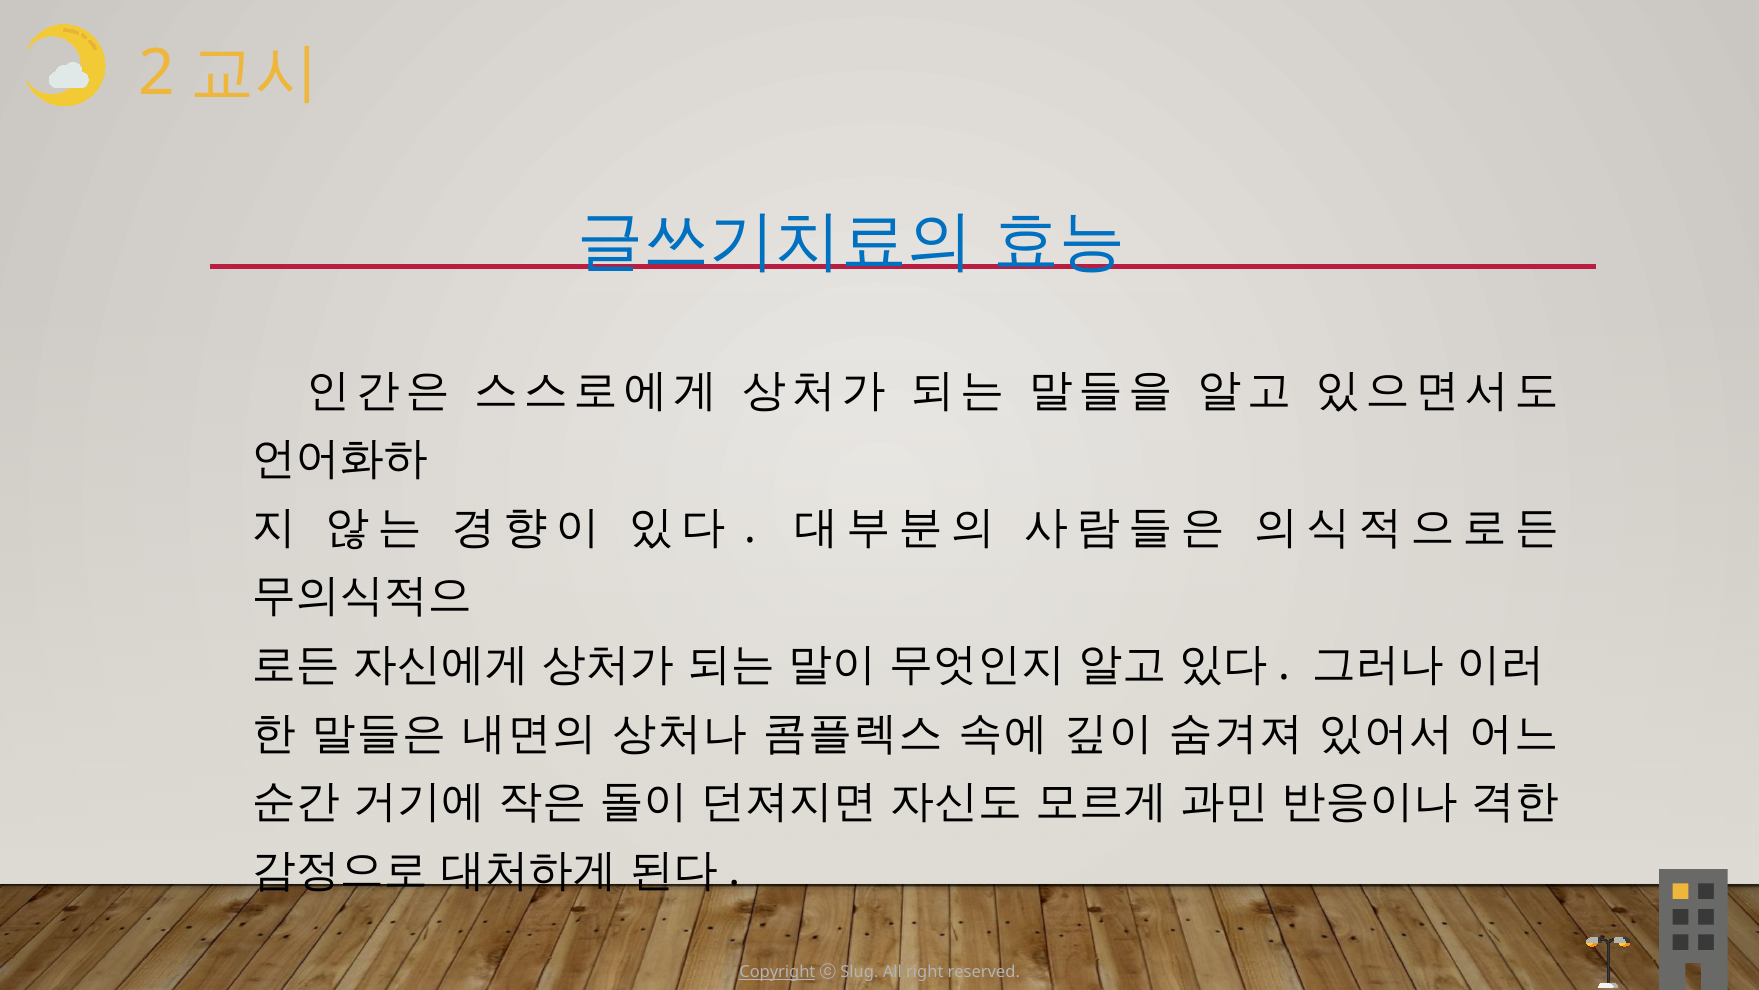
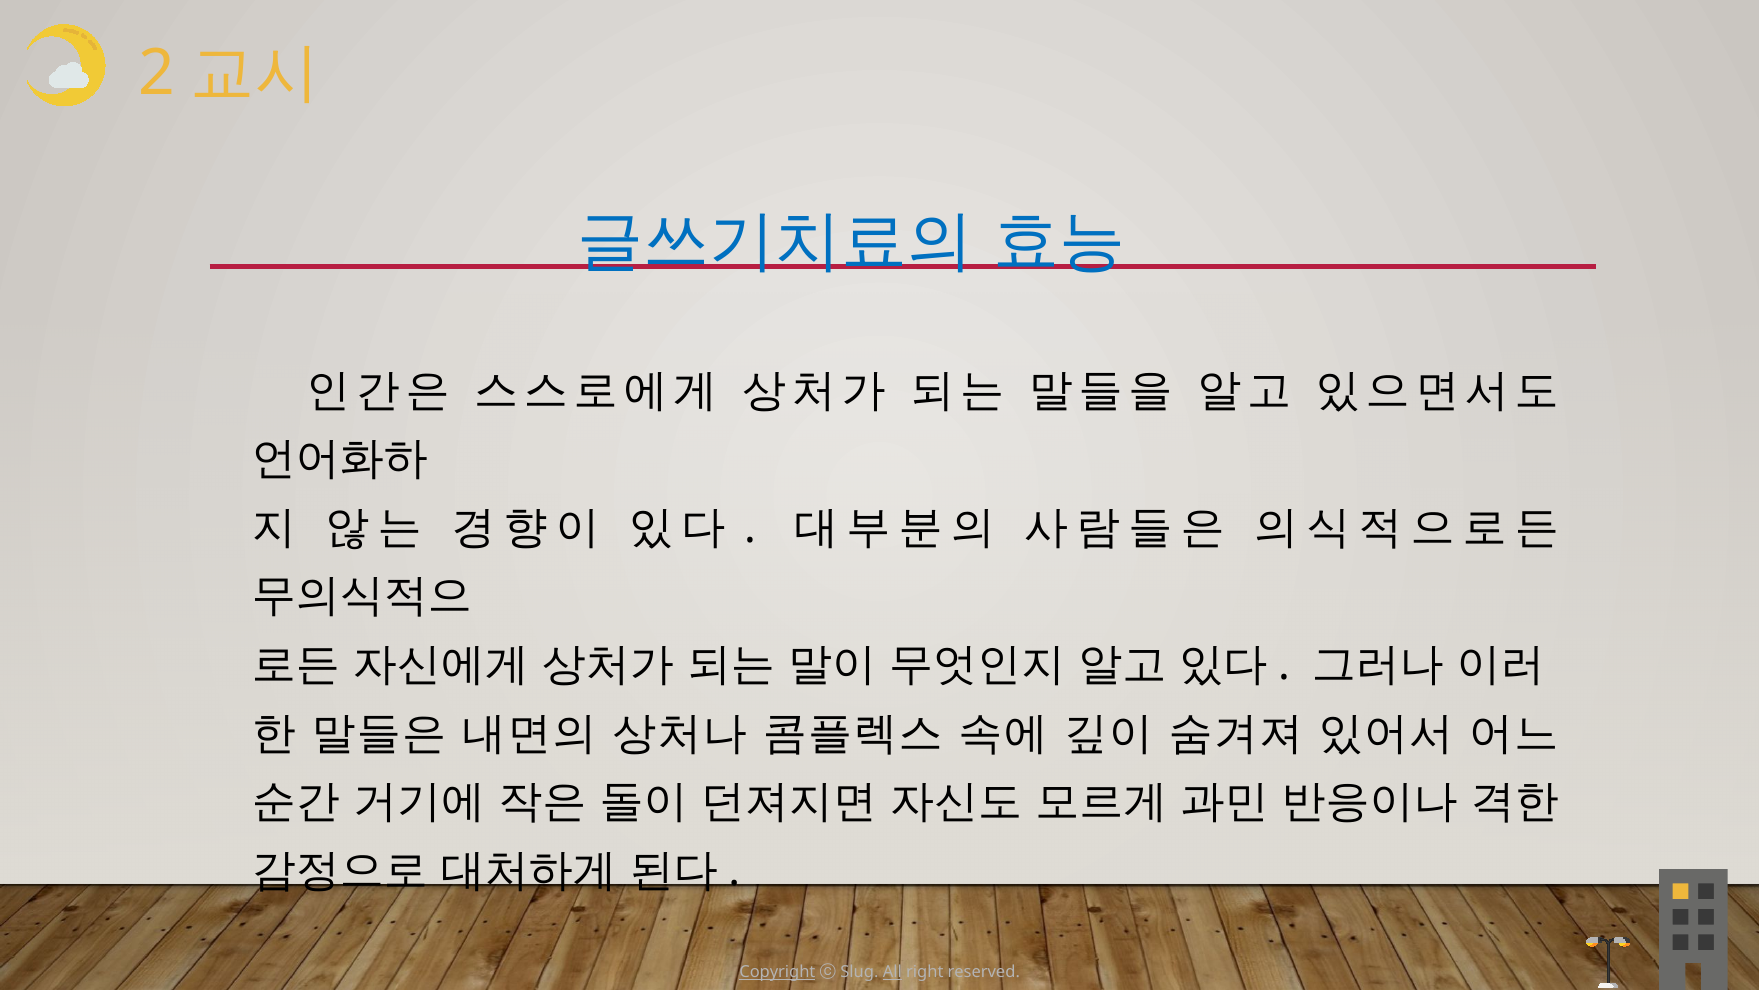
All underline: none -> present (892, 972)
